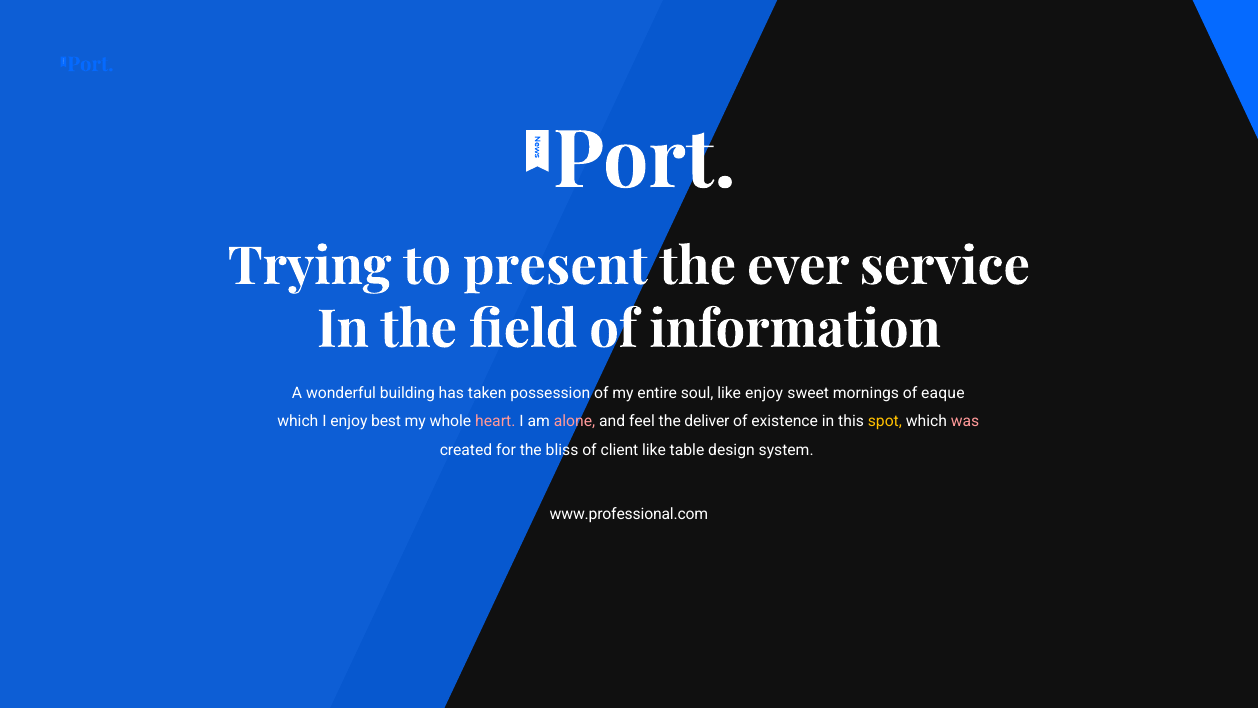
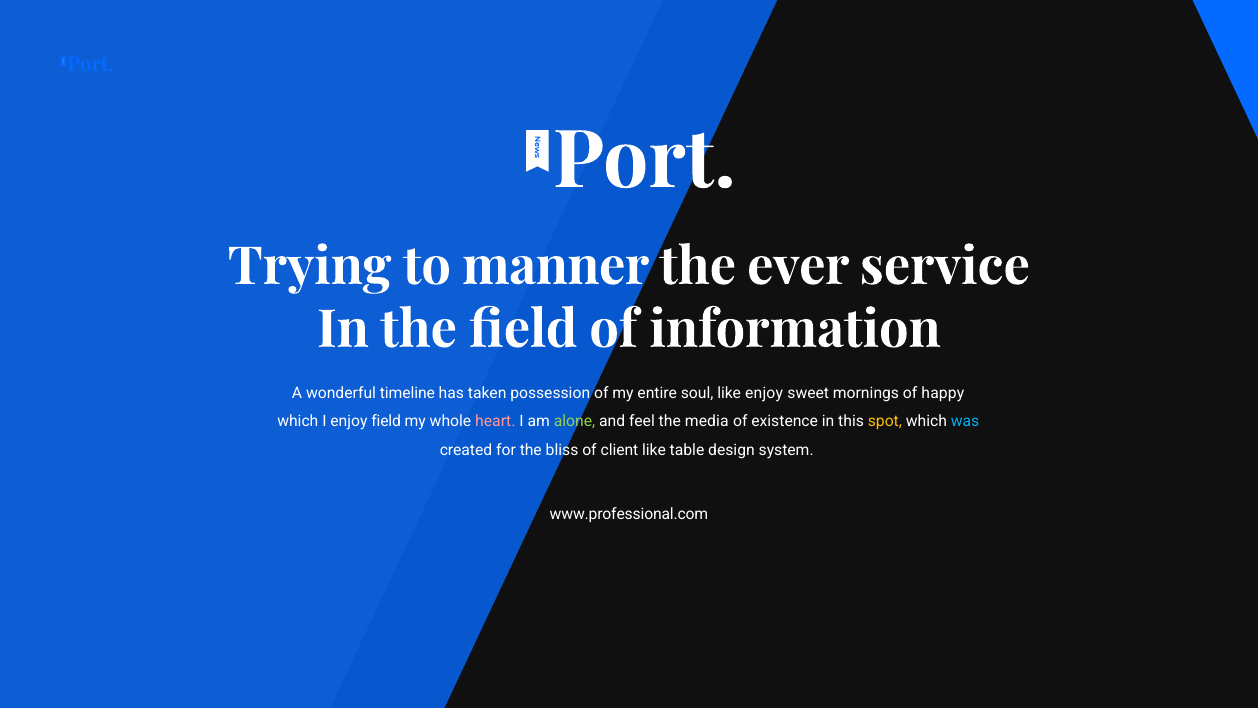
present: present -> manner (556, 266)
building: building -> timeline (407, 393)
eaque: eaque -> happy (943, 393)
enjoy best: best -> field (386, 422)
alone colour: pink -> light green (575, 422)
deliver: deliver -> media (707, 422)
was colour: pink -> light blue (965, 422)
